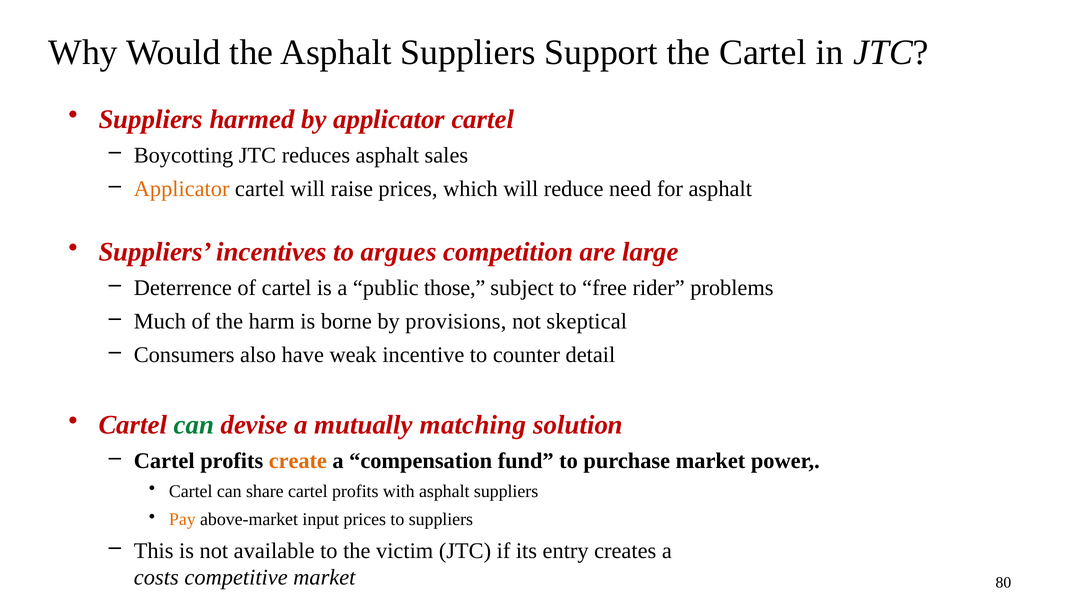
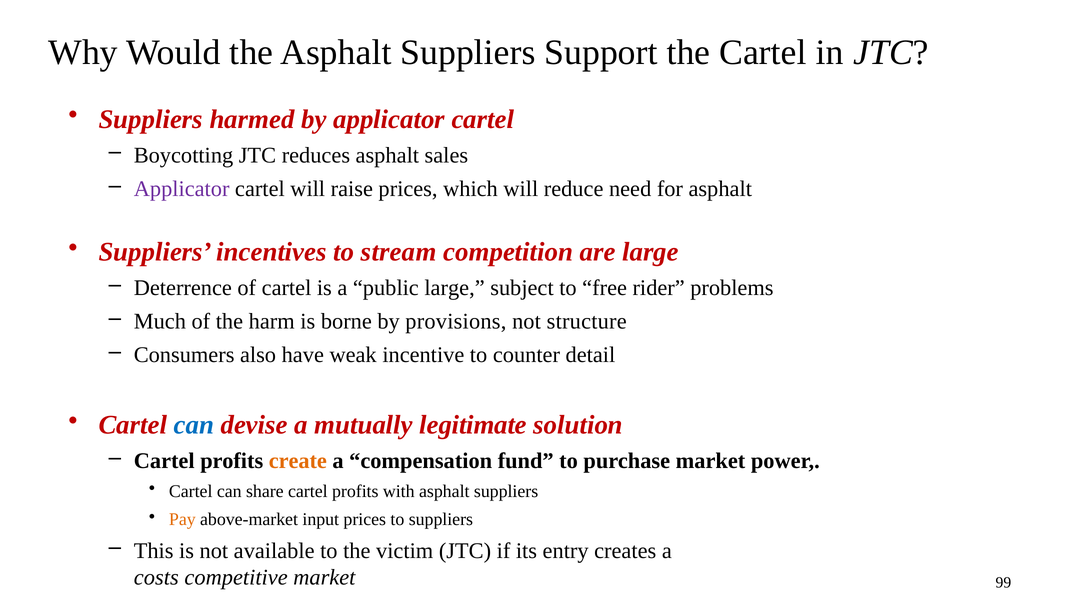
Applicator colour: orange -> purple (182, 189)
argues: argues -> stream (399, 252)
public those: those -> large (455, 288)
skeptical: skeptical -> structure (587, 322)
can colour: green -> blue (194, 425)
matching: matching -> legitimate (473, 425)
80: 80 -> 99 (1003, 583)
